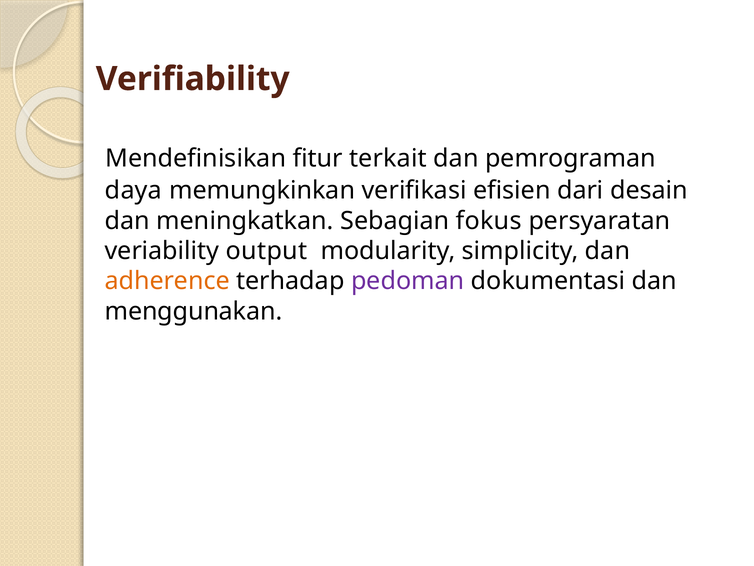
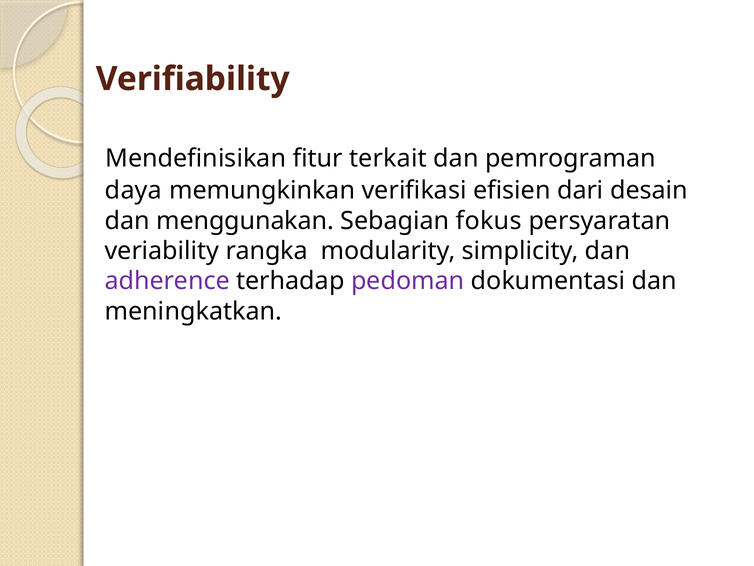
meningkatkan: meningkatkan -> menggunakan (245, 221)
output: output -> rangka (267, 251)
adherence colour: orange -> purple (167, 281)
menggunakan: menggunakan -> meningkatkan (193, 311)
